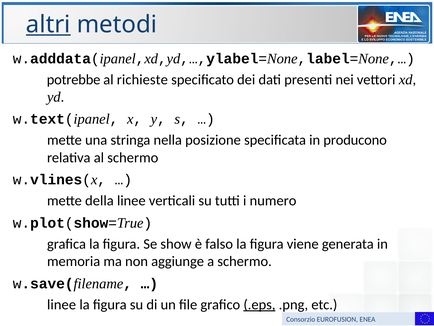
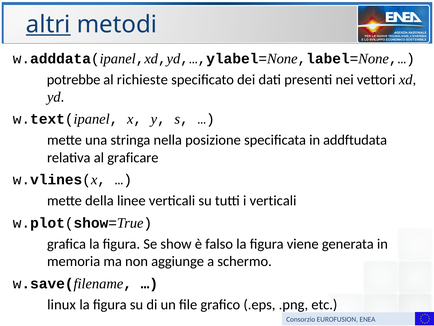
producono: producono -> addftudata (355, 140)
al schermo: schermo -> graficare (133, 157)
i numero: numero -> verticali (273, 200)
linee: linee -> linux (62, 304)
.eps underline: present -> none (259, 304)
